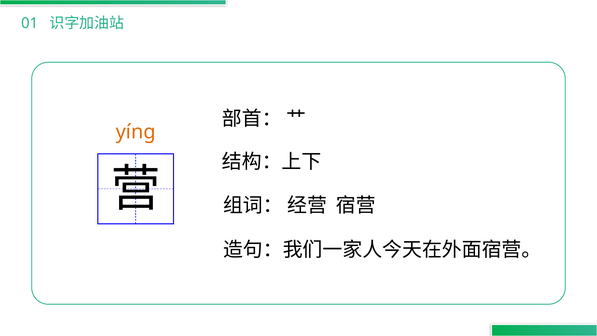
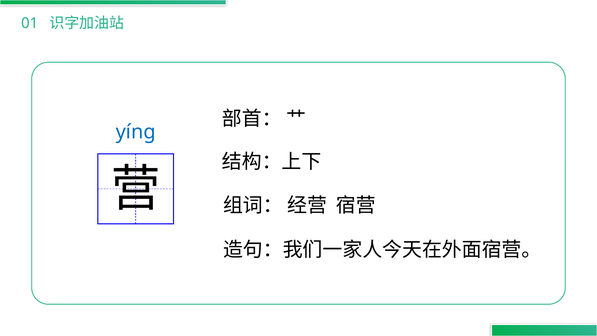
yíng colour: orange -> blue (136, 132)
